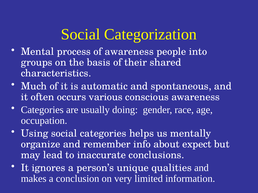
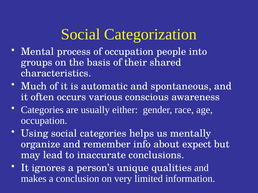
of awareness: awareness -> occupation (129, 52)
doing: doing -> either (125, 110)
